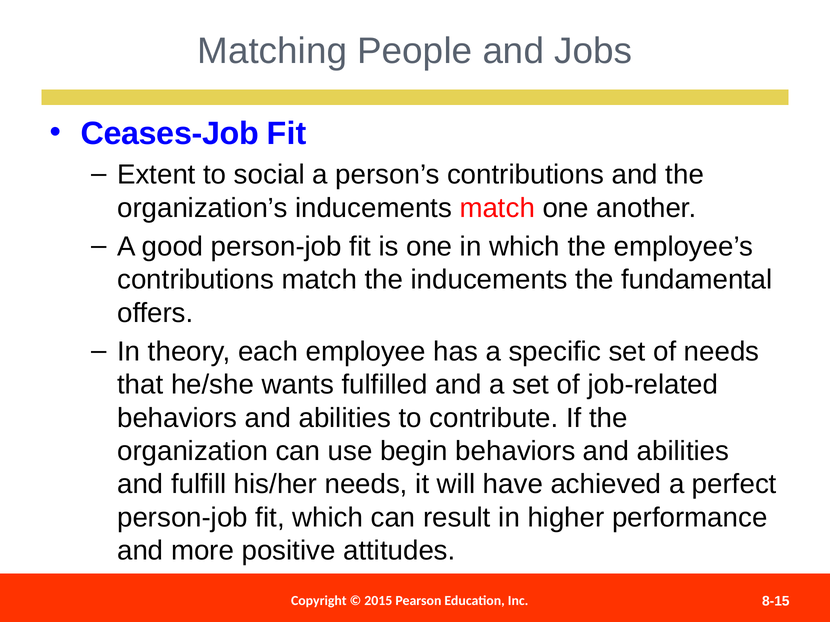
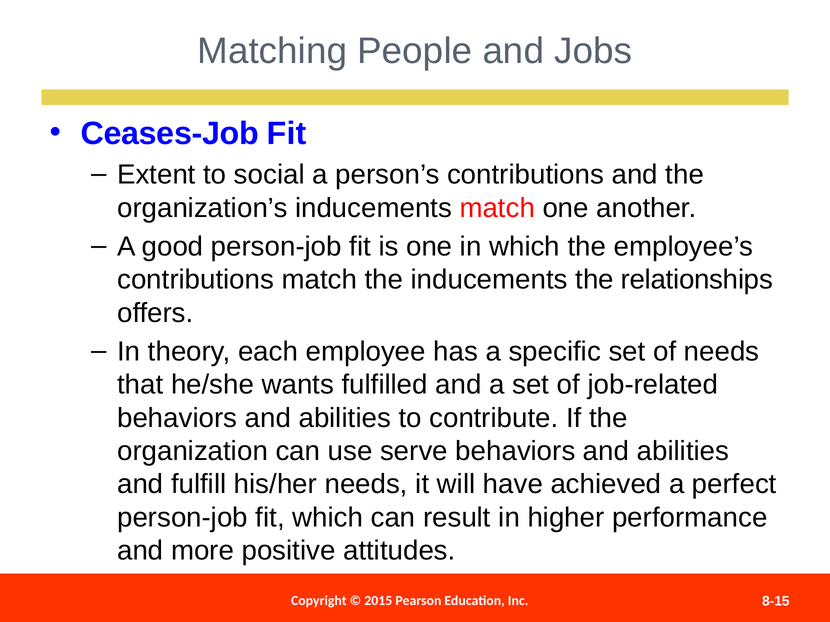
fundamental: fundamental -> relationships (697, 280)
begin: begin -> serve (414, 452)
